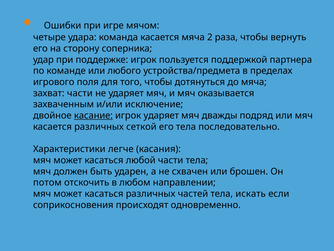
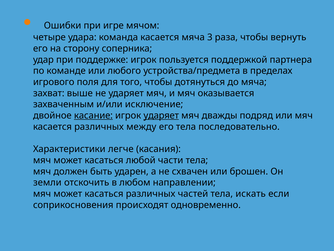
2: 2 -> 3 (210, 37)
захват части: части -> выше (80, 93)
ударяет underline: none -> present (161, 115)
сеткой: сеткой -> между (141, 127)
потом: потом -> земли (47, 182)
